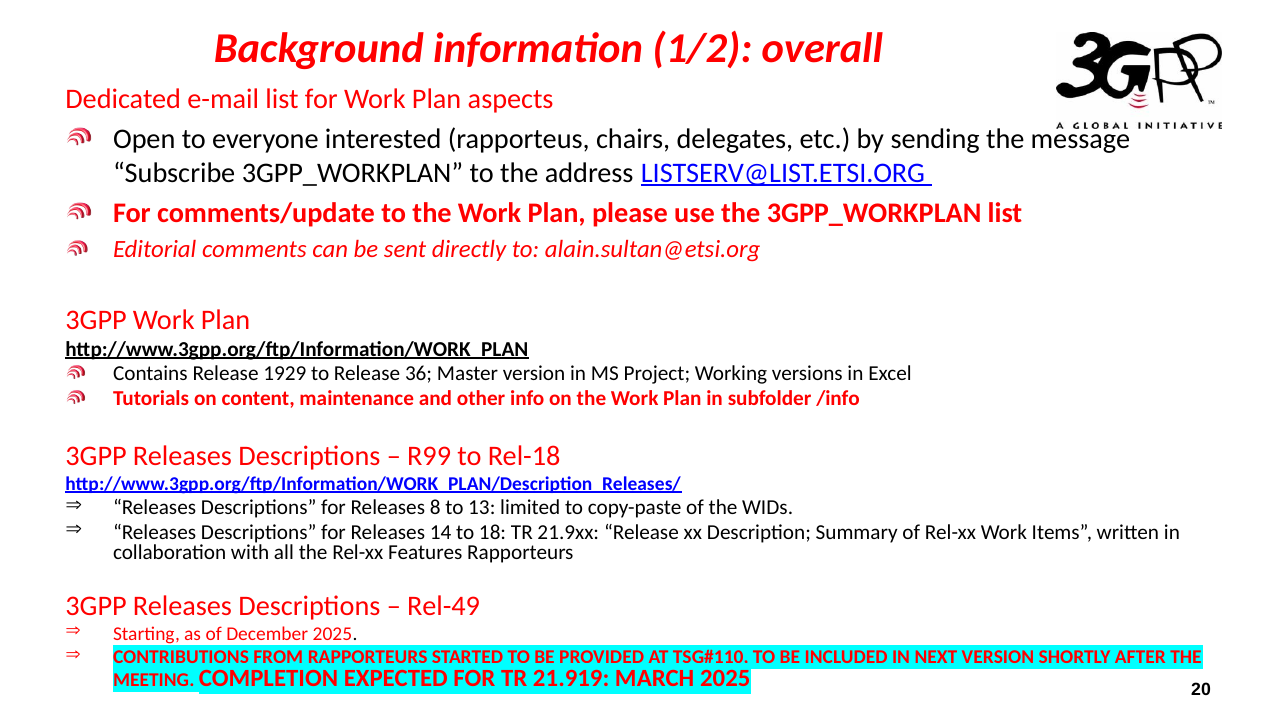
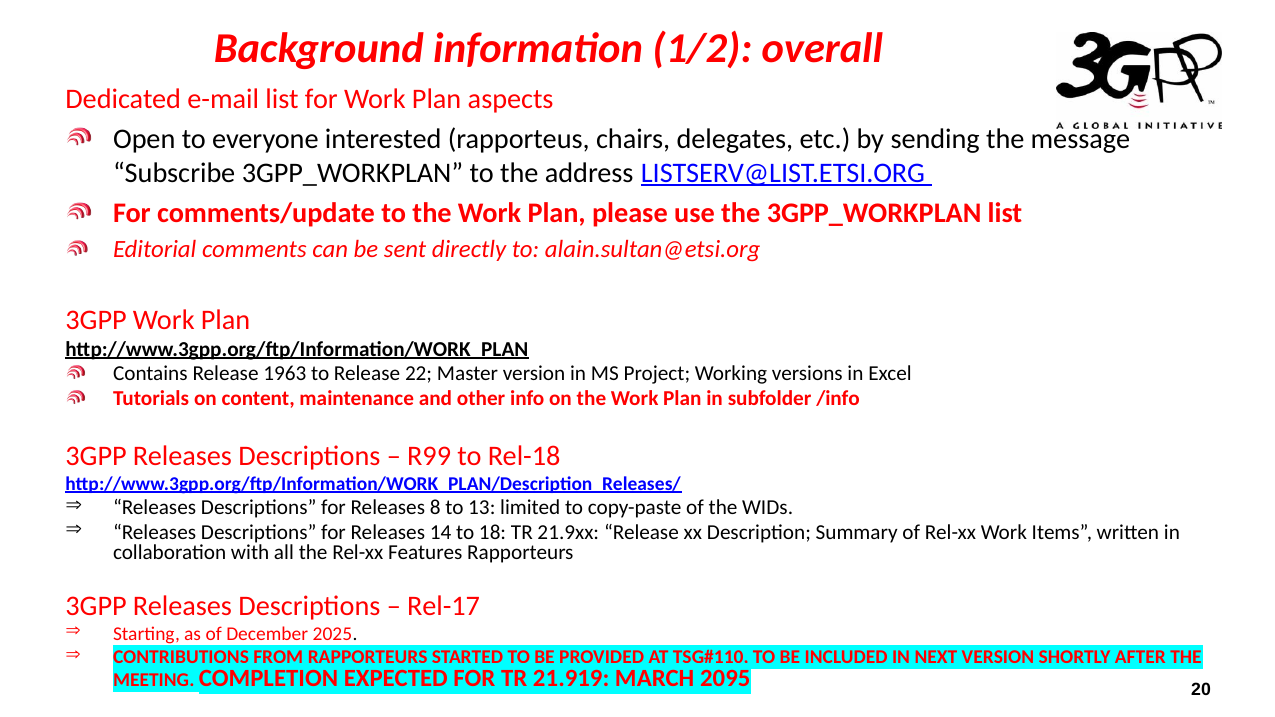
1929: 1929 -> 1963 (285, 374)
36: 36 -> 22 (419, 374)
Rel-49: Rel-49 -> Rel-17 (444, 607)
MARCH 2025: 2025 -> 2095 (725, 679)
